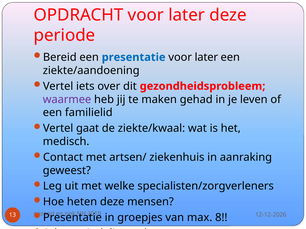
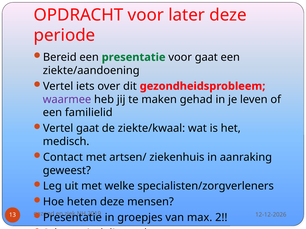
presentatie colour: blue -> green (134, 57)
later: later -> gaat (206, 57)
8: 8 -> 2 (221, 218)
